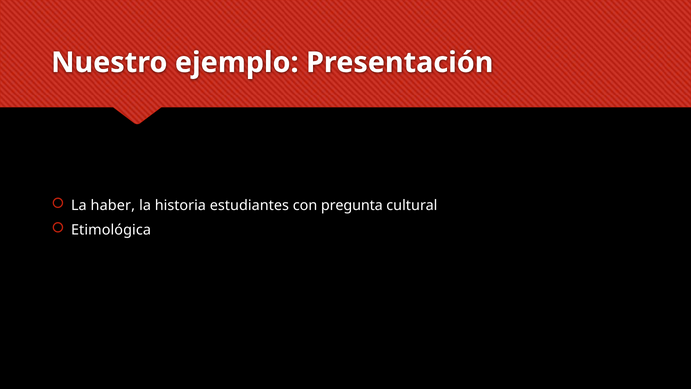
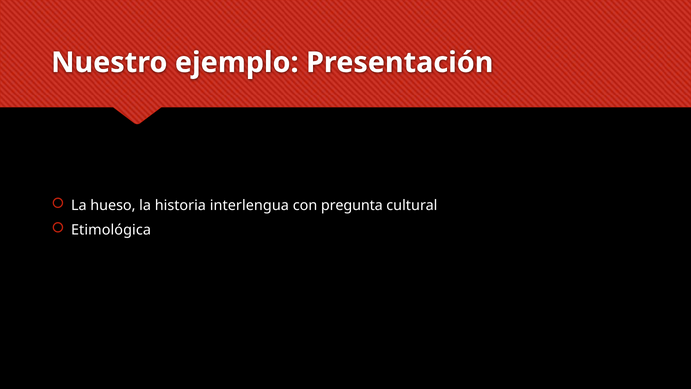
haber: haber -> hueso (113, 206)
estudiantes: estudiantes -> interlengua (249, 206)
